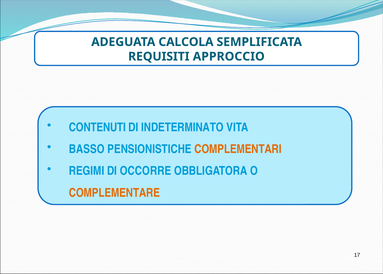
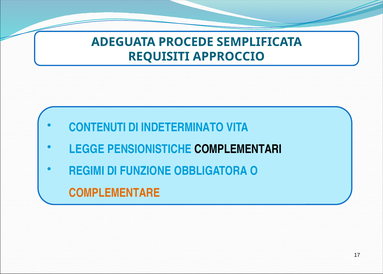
CALCOLA: CALCOLA -> PROCEDE (186, 42)
BASSO: BASSO -> LEGGE (87, 149)
COMPLEMENTARI colour: orange -> black (238, 149)
OCCORRE: OCCORRE -> FUNZIONE (146, 171)
